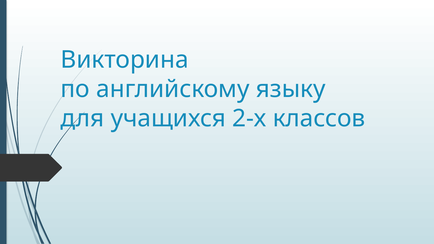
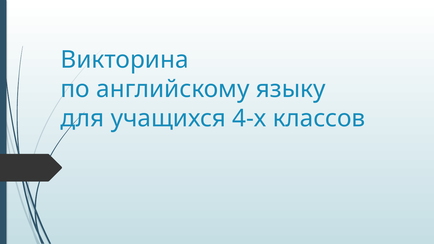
2-х: 2-х -> 4-х (249, 119)
